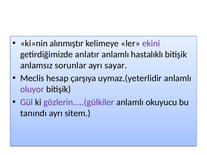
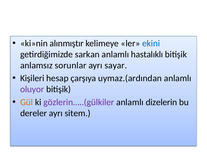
ekini colour: purple -> blue (151, 43)
anlatır: anlatır -> sarkan (87, 54)
Meclis: Meclis -> Kişileri (32, 78)
uymaz.(yeterlidir: uymaz.(yeterlidir -> uymaz.(ardından (130, 78)
Gül colour: purple -> orange (27, 102)
okuyucu: okuyucu -> dizelerin (161, 102)
tanındı: tanındı -> dereler (34, 113)
